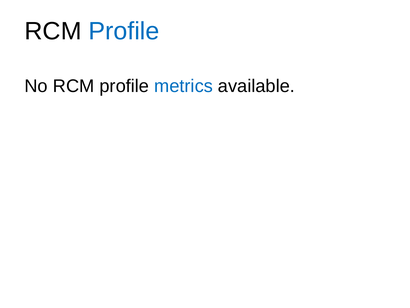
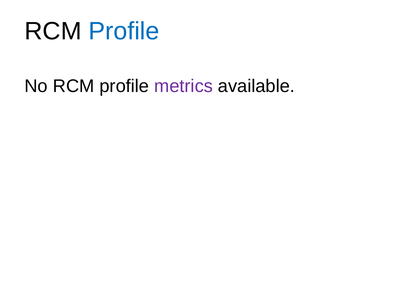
metrics colour: blue -> purple (184, 86)
